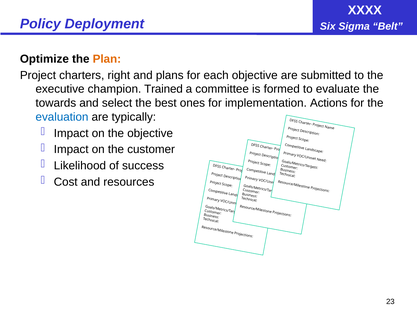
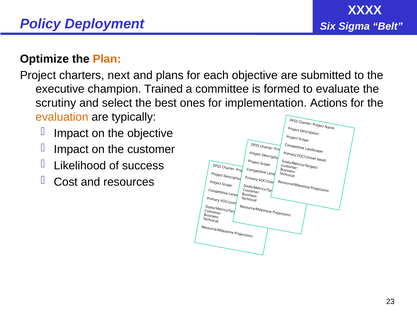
right: right -> next (119, 75)
towards: towards -> scrutiny (56, 103)
evaluation colour: blue -> orange (62, 117)
